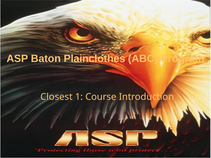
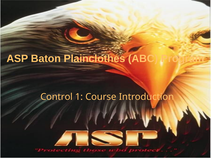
Closest: Closest -> Control (57, 97)
